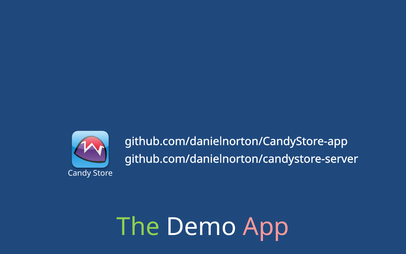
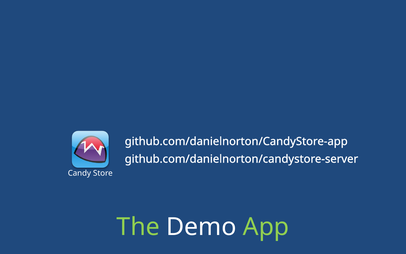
App colour: pink -> light green (266, 227)
